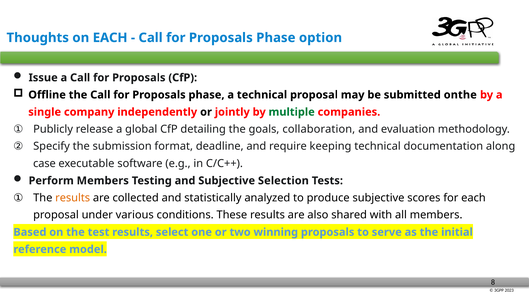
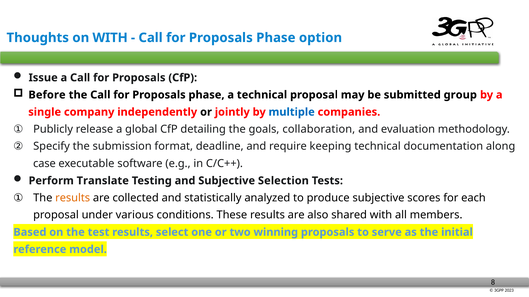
on EACH: EACH -> WITH (110, 38)
Offline: Offline -> Before (47, 95)
onthe: onthe -> group (460, 95)
multiple colour: green -> blue (292, 112)
Perform Members: Members -> Translate (103, 181)
